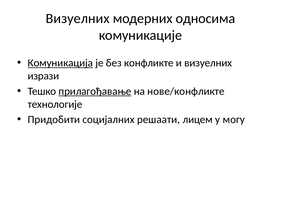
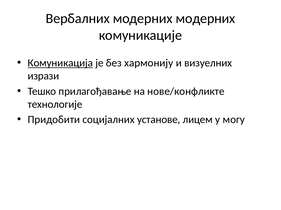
Визуелних: Визуелних -> Вербалних (78, 19)
модерних односима: односима -> модерних (206, 19)
конфликте: конфликте -> хармонију (149, 63)
прилагођавање underline: present -> none (95, 92)
решаати: решаати -> установе (159, 120)
